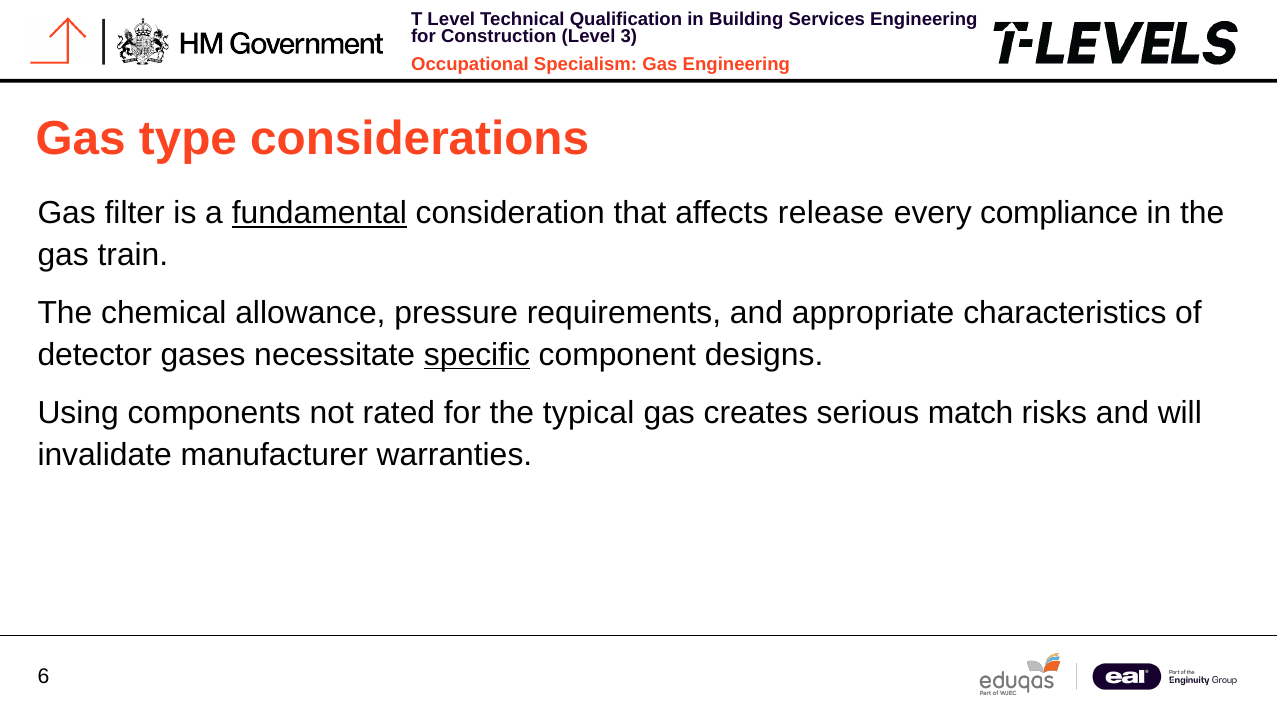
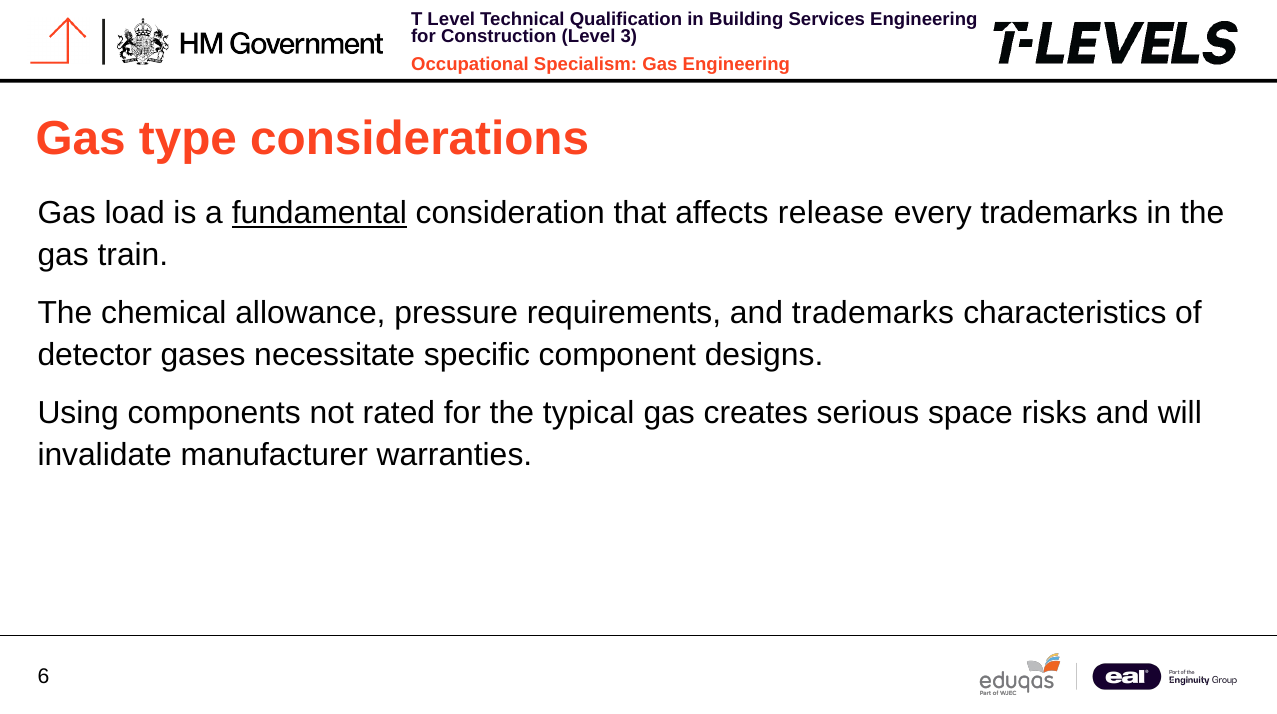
filter: filter -> load (135, 213)
every compliance: compliance -> trademarks (1059, 213)
and appropriate: appropriate -> trademarks (873, 313)
specific underline: present -> none (477, 355)
match: match -> space (970, 413)
